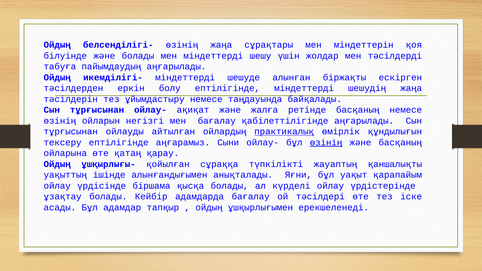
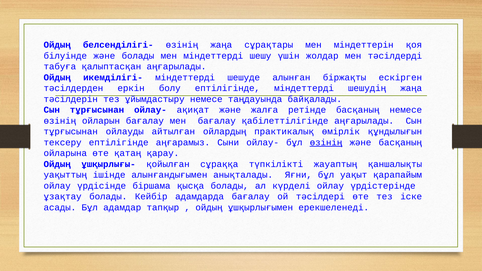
пайымдаудың: пайымдаудың -> қалыптасқан (111, 67)
ойларын негізгі: негізгі -> бағалау (145, 121)
практикалық underline: present -> none (284, 132)
